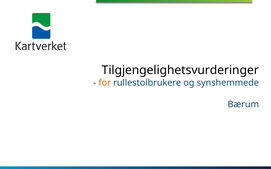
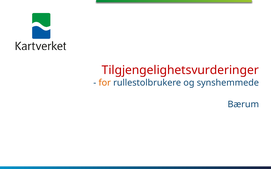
Tilgjengelighetsvurderinger colour: black -> red (180, 70)
